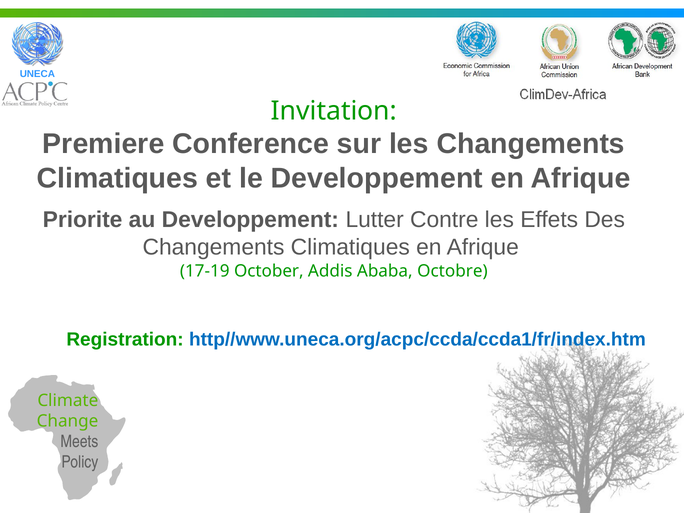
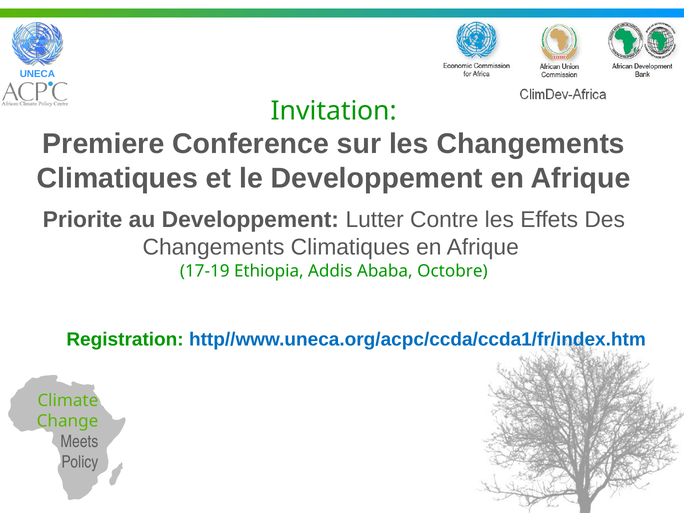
October: October -> Ethiopia (269, 271)
